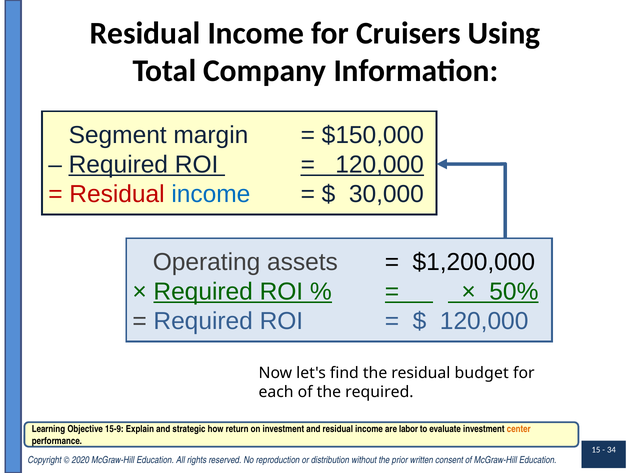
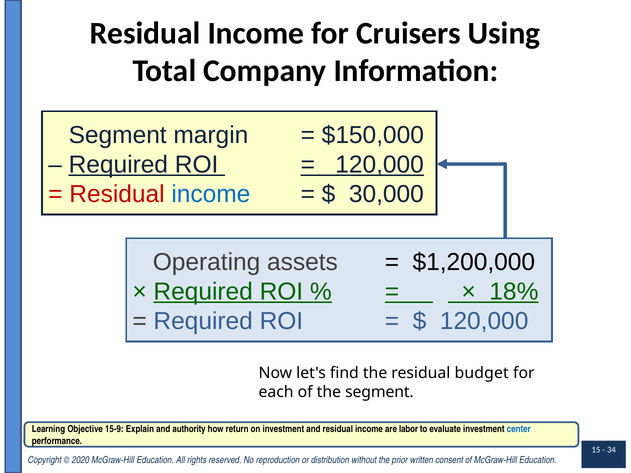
50%: 50% -> 18% (514, 292)
the required: required -> segment (379, 392)
strategic: strategic -> authority (189, 430)
center colour: orange -> blue (519, 430)
